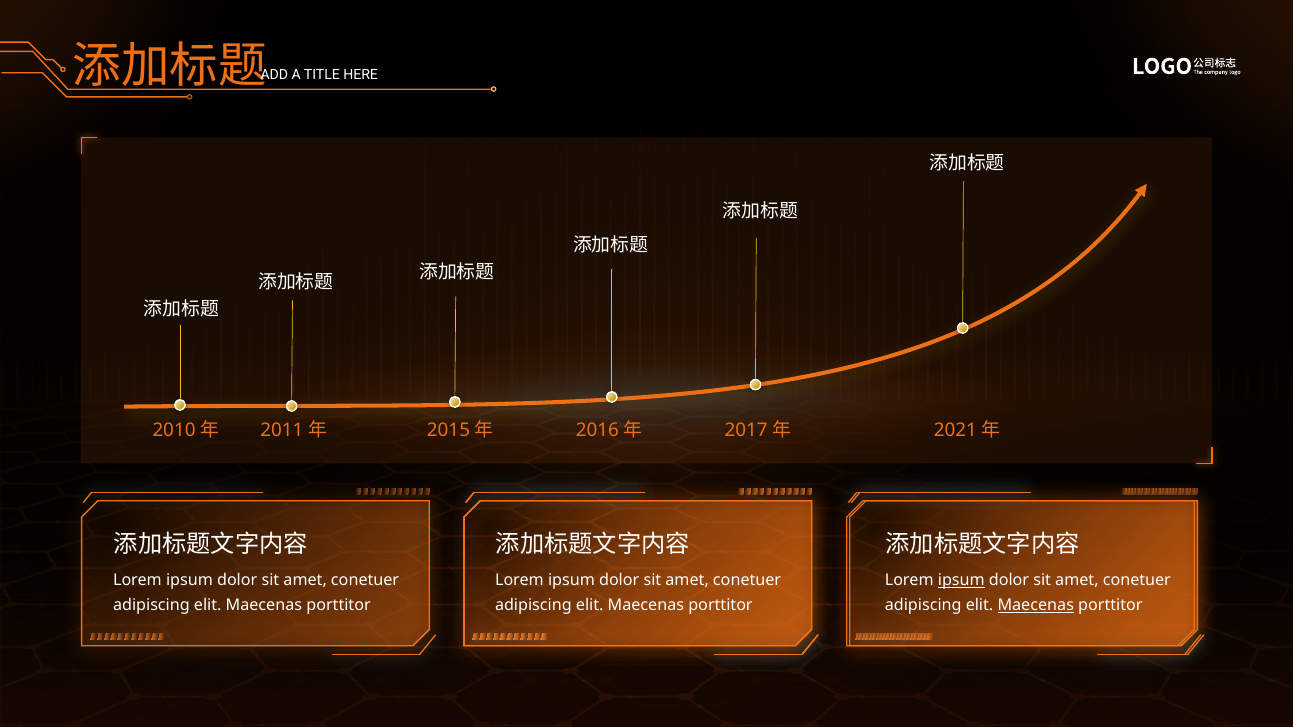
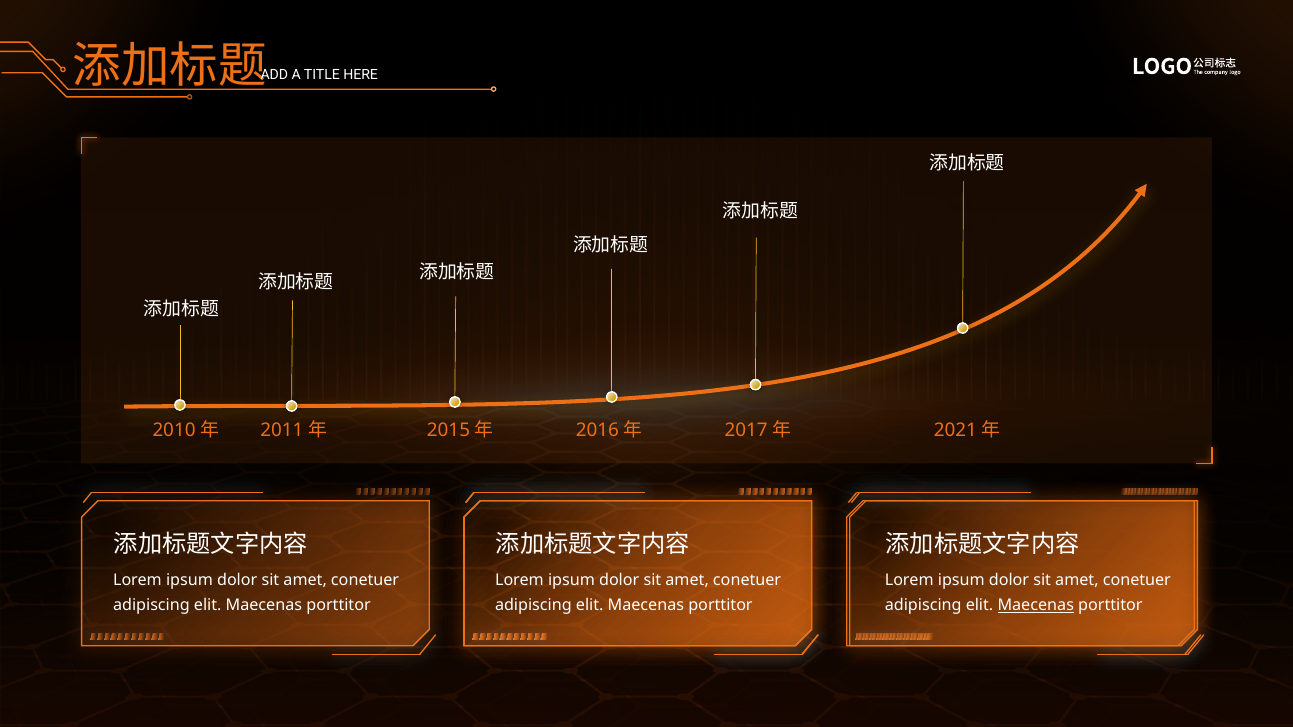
ipsum underline: present -> none (961, 580)
